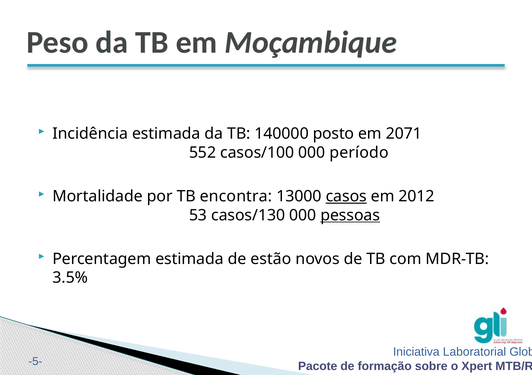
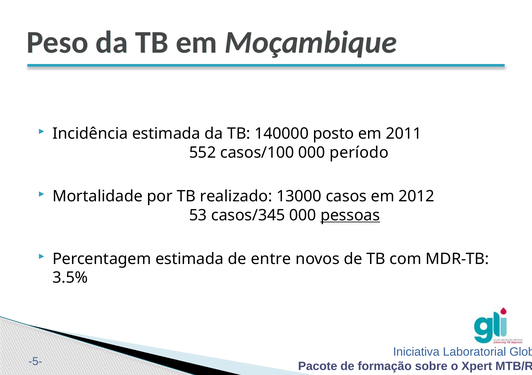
2071: 2071 -> 2011 (404, 134)
encontra: encontra -> realizado (236, 197)
casos underline: present -> none (346, 197)
casos/130: casos/130 -> casos/345 (248, 215)
estão: estão -> entre (271, 259)
